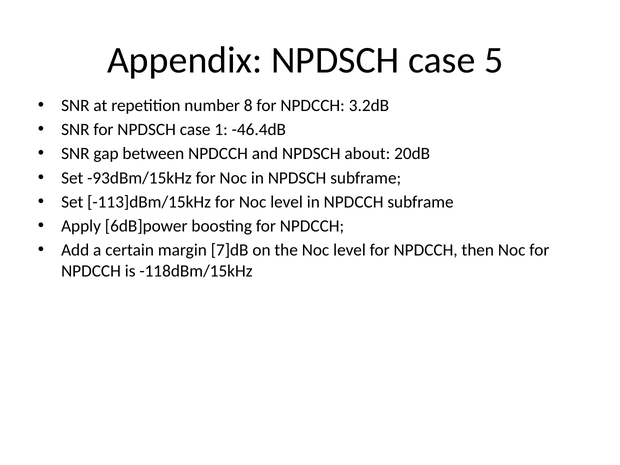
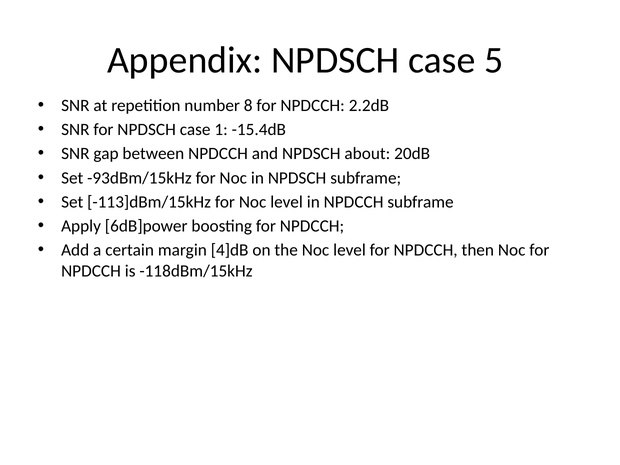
3.2dB: 3.2dB -> 2.2dB (369, 106)
-46.4dB: -46.4dB -> -15.4dB (259, 130)
7]dB: 7]dB -> 4]dB (230, 250)
